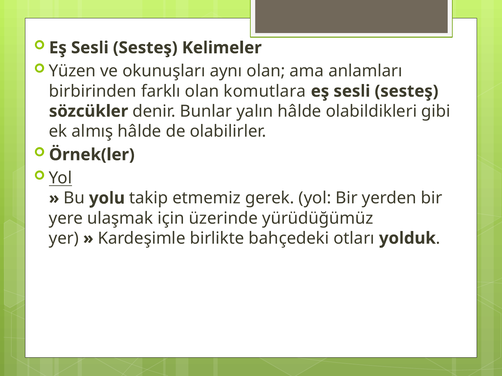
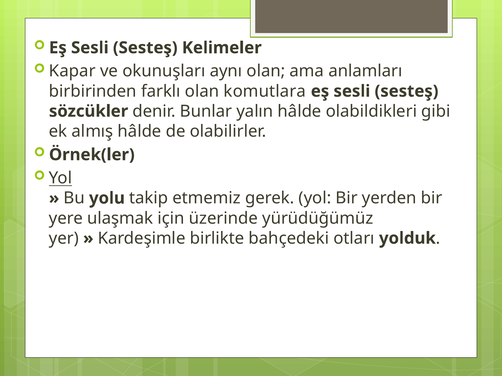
Yüzen: Yüzen -> Kapar (72, 71)
